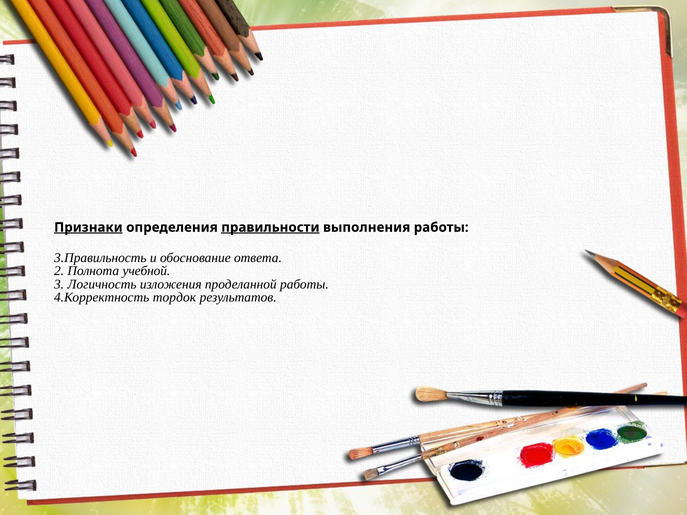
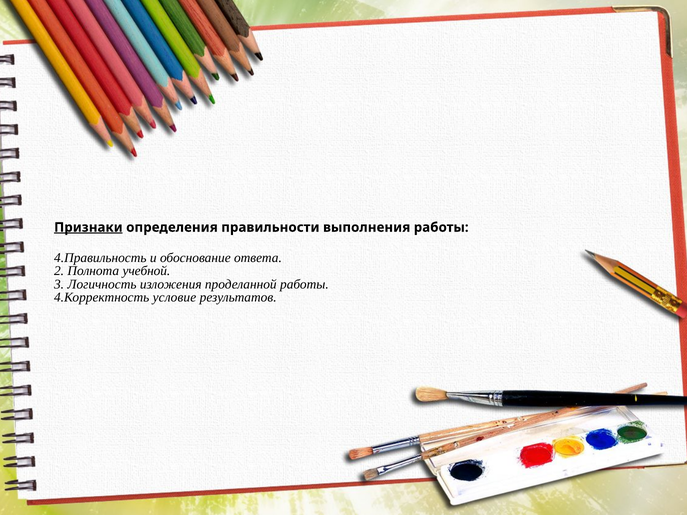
правильности underline: present -> none (270, 227)
3.Правильность: 3.Правильность -> 4.Правильность (100, 258)
тордок: тордок -> условие (174, 298)
